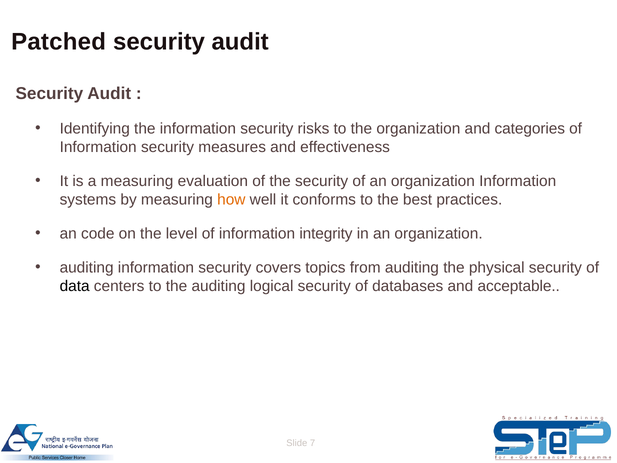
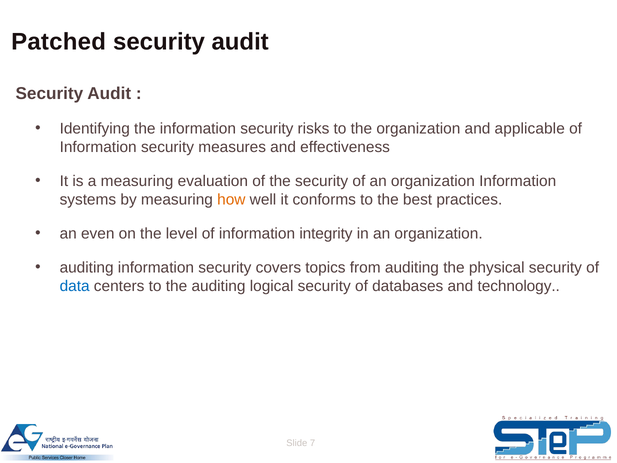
categories: categories -> applicable (530, 129)
code: code -> even (98, 233)
data colour: black -> blue (75, 286)
acceptable: acceptable -> technology (519, 286)
